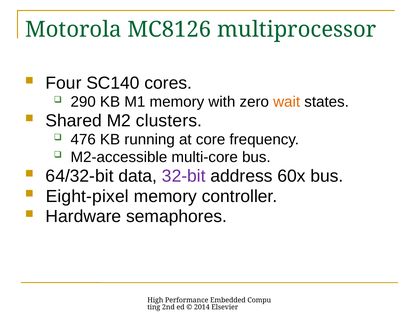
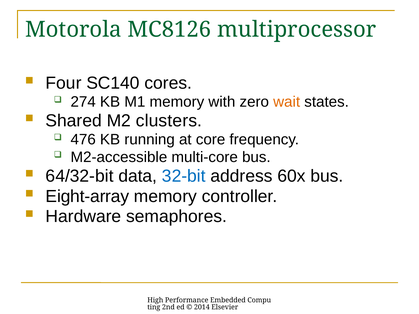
290: 290 -> 274 (83, 102)
32-bit colour: purple -> blue (184, 176)
Eight-pixel: Eight-pixel -> Eight-array (87, 196)
